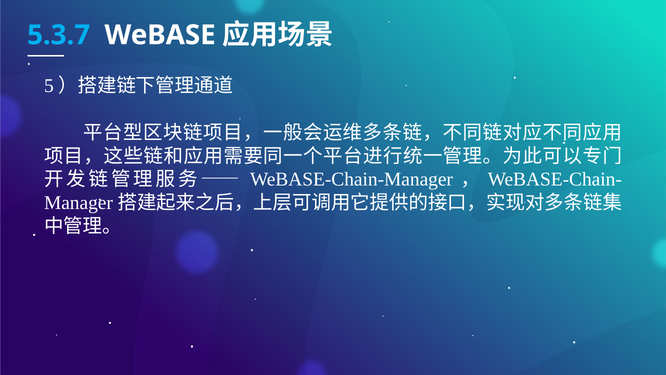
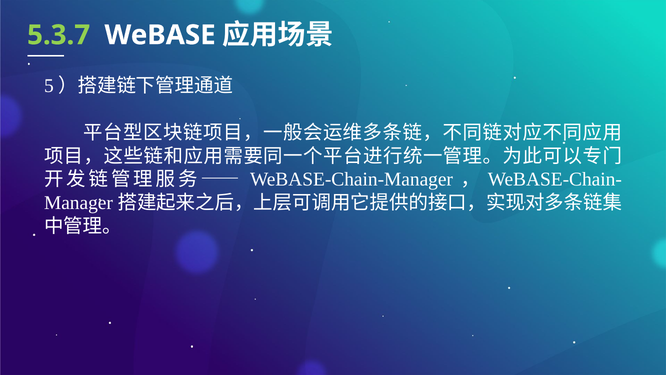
5.3.7 colour: light blue -> light green (59, 35)
